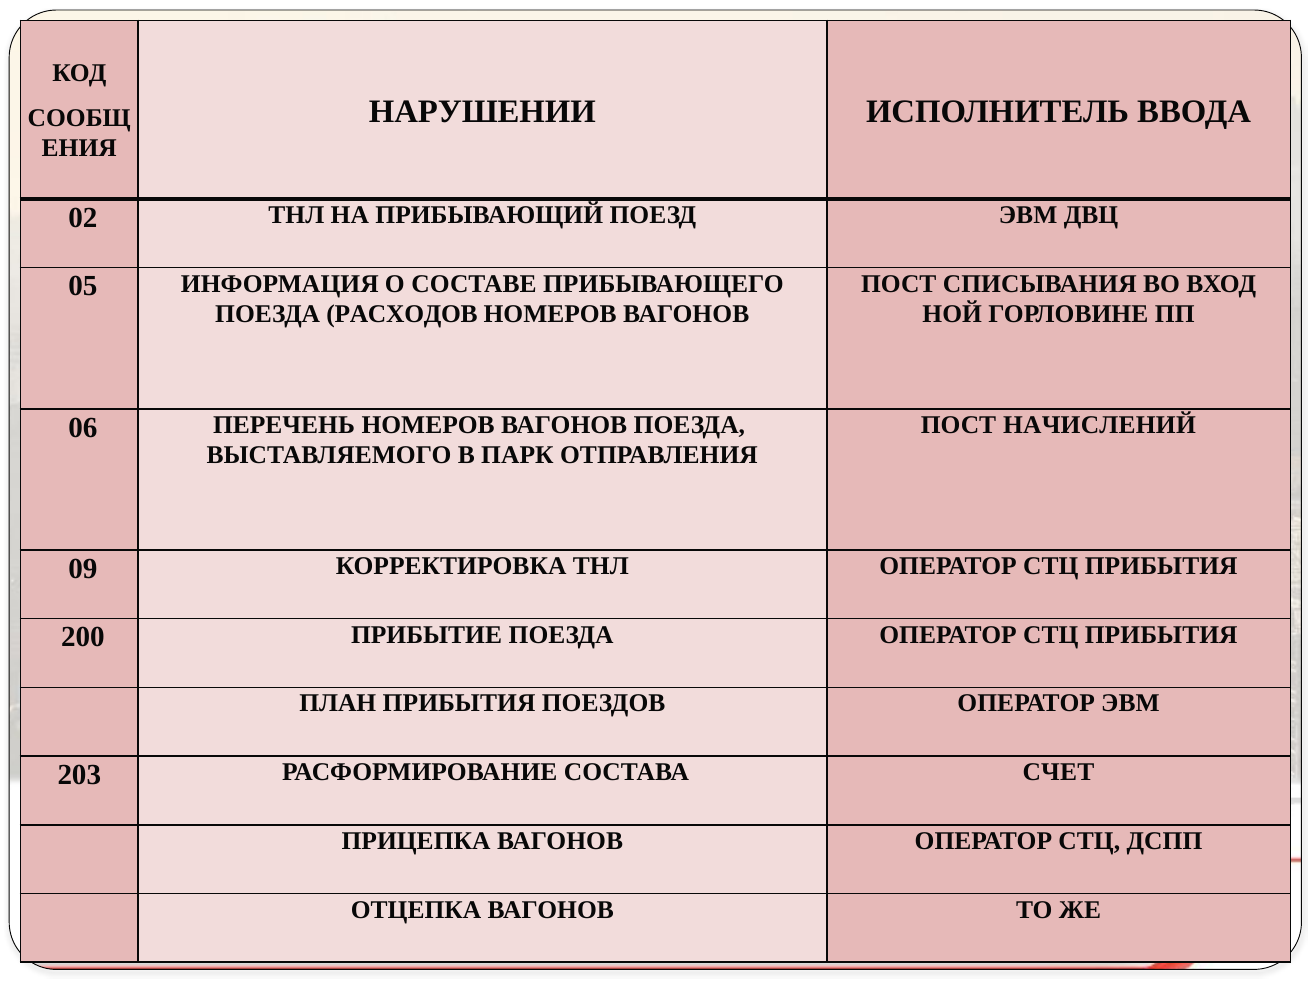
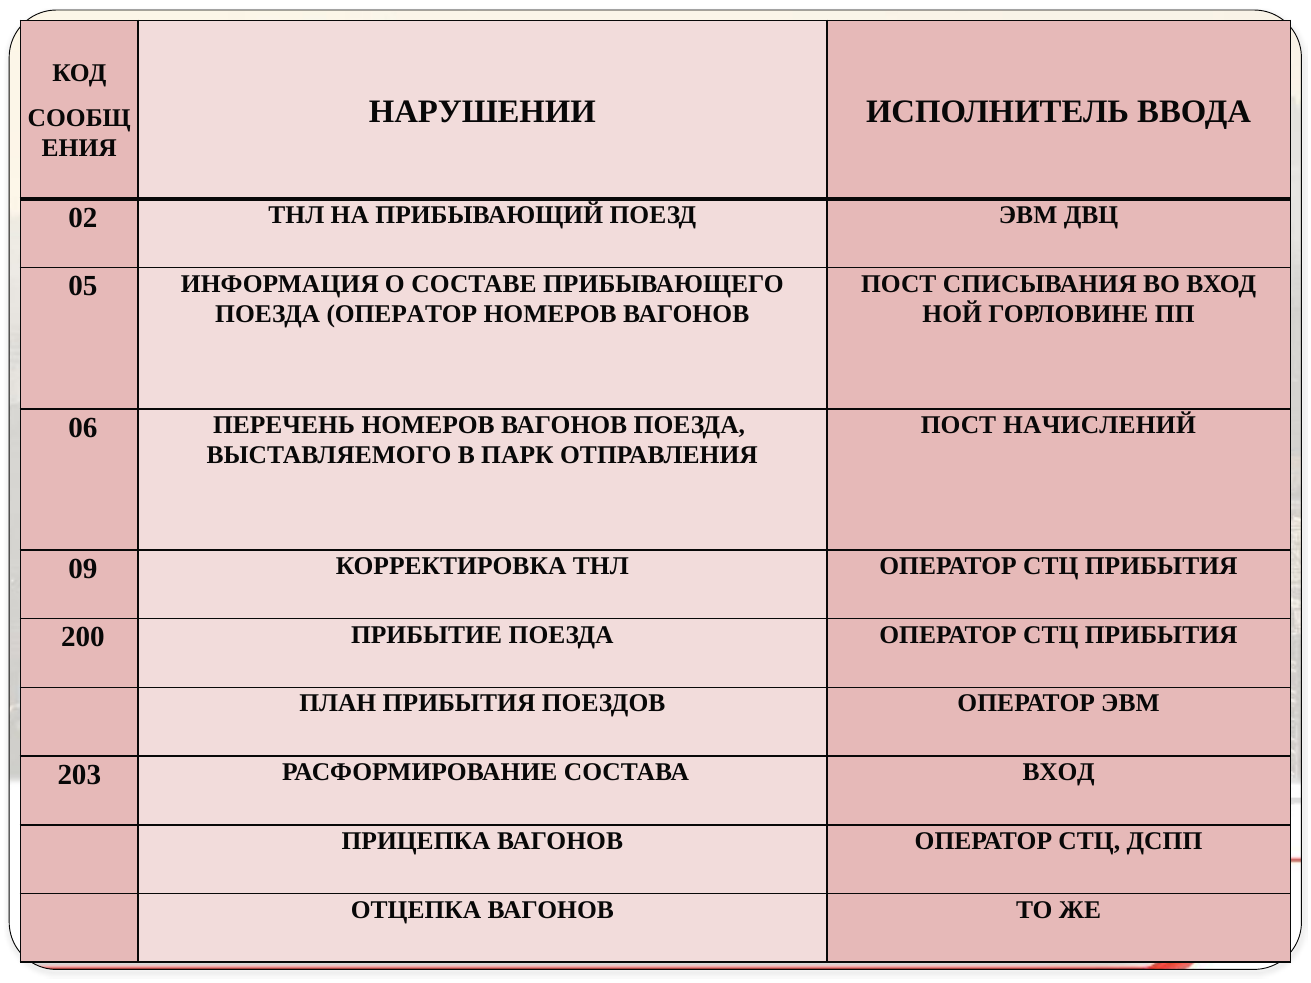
РАСХОДОВ: РАСХОДОВ -> ОПЕРАТОР (402, 314)
СОСТАВА СЧЕТ: СЧЕТ -> ВХОД (1059, 773)
